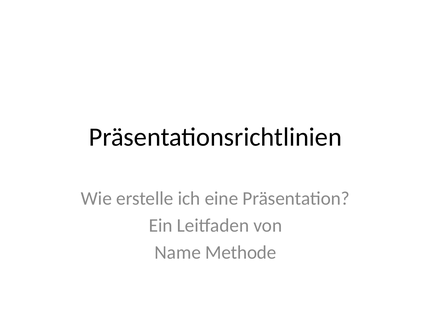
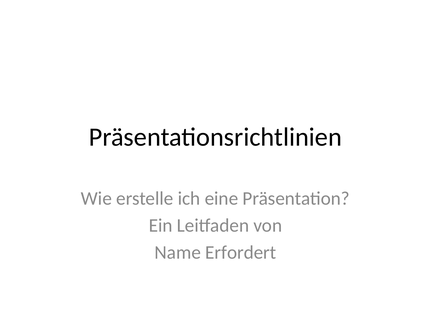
Methode: Methode -> Erfordert (241, 252)
